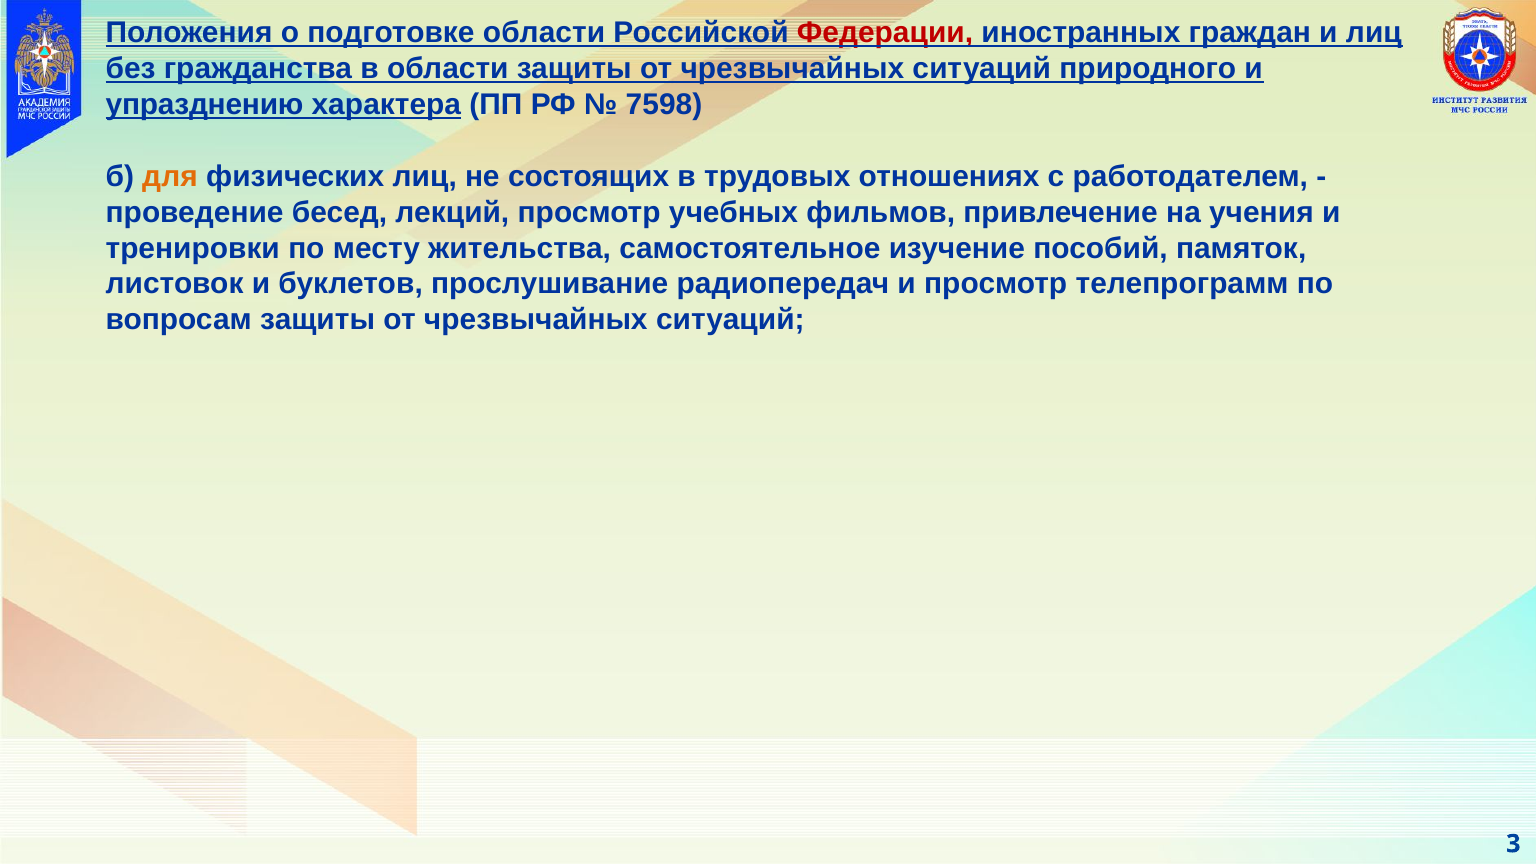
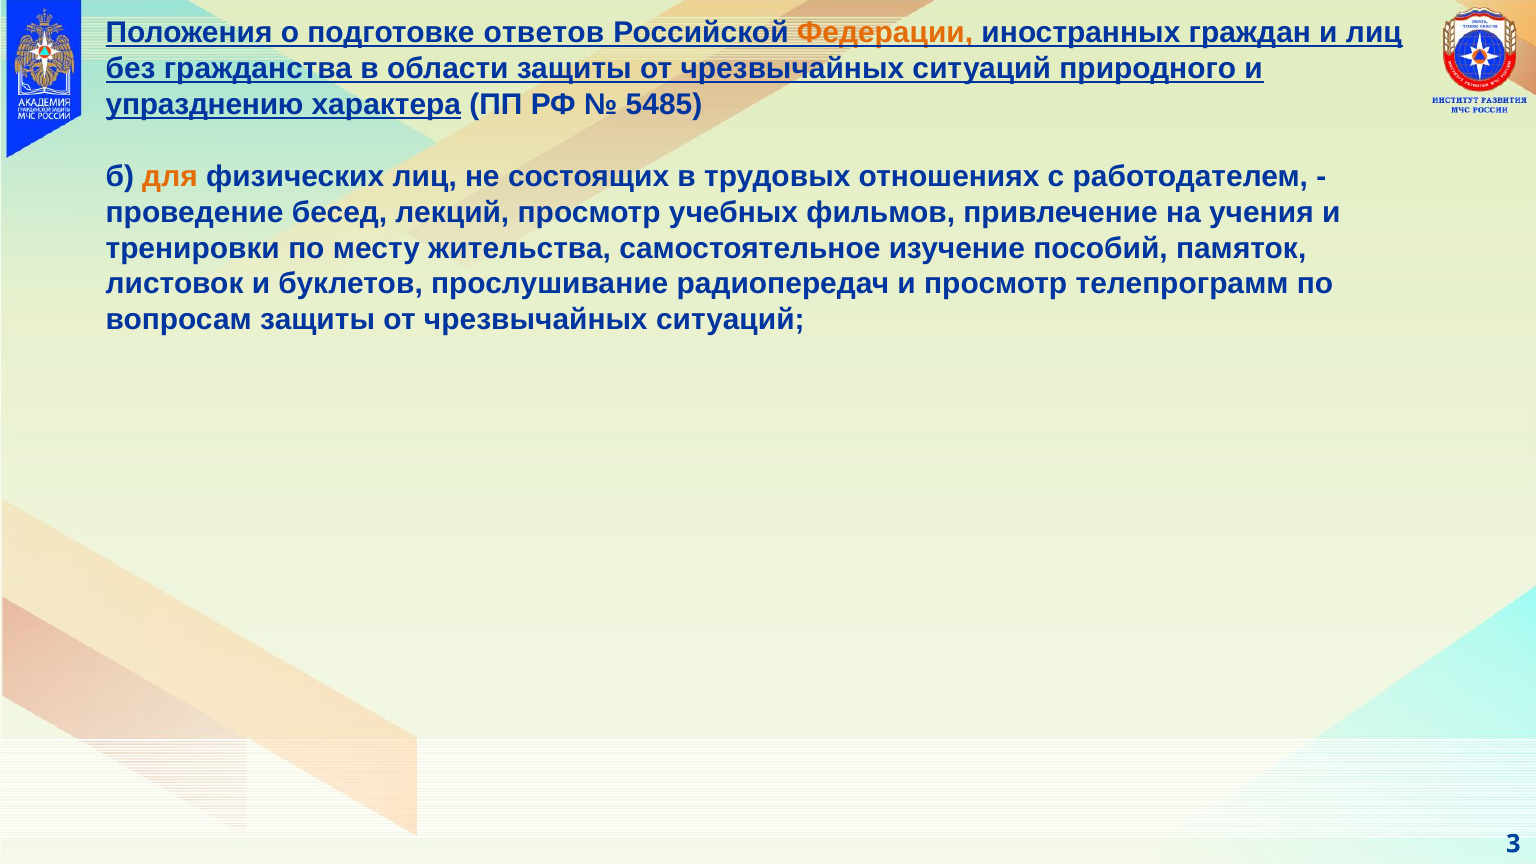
подготовке области: области -> ответов (544, 33)
Федерации colour: red -> orange (885, 33)
7598: 7598 -> 5485 (664, 105)
